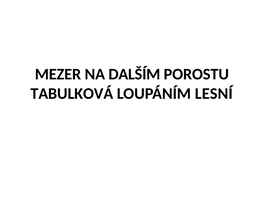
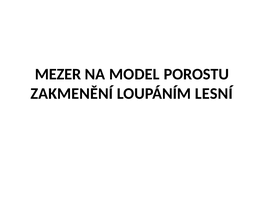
DALŠÍM: DALŠÍM -> MODEL (134, 74)
TABULKOVÁ: TABULKOVÁ -> ZAKMENĚNÍ (72, 94)
